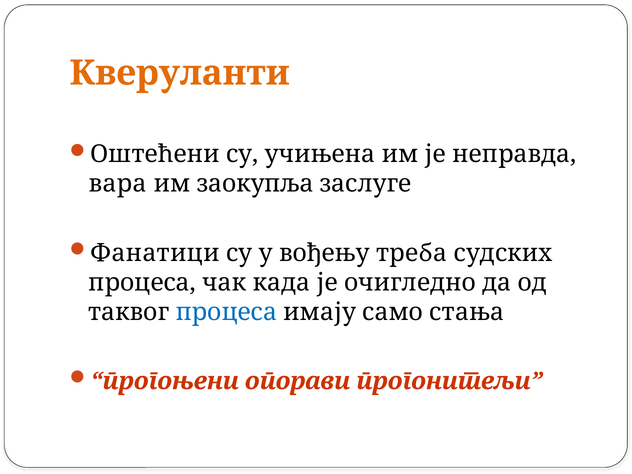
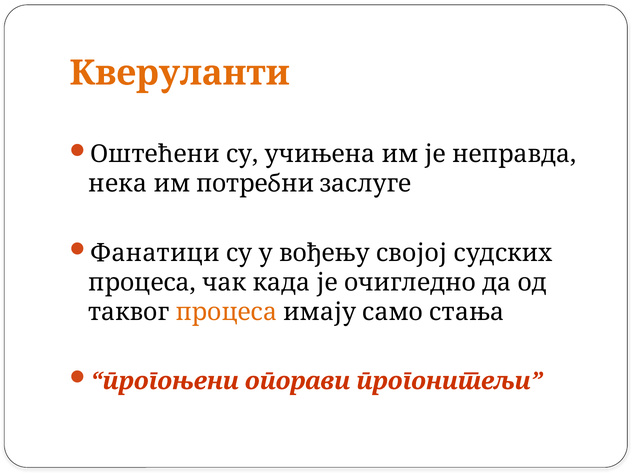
вара: вара -> нека (118, 184)
заокупља: заокупља -> потребни (255, 184)
треба: треба -> својој (412, 253)
процеса colour: blue -> orange (226, 312)
